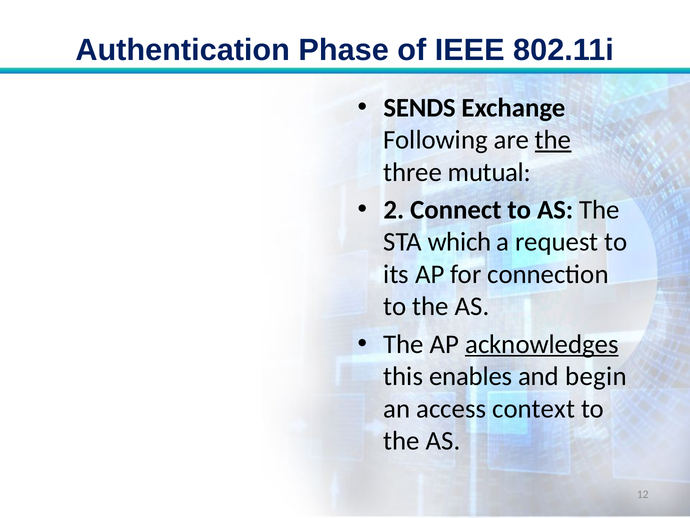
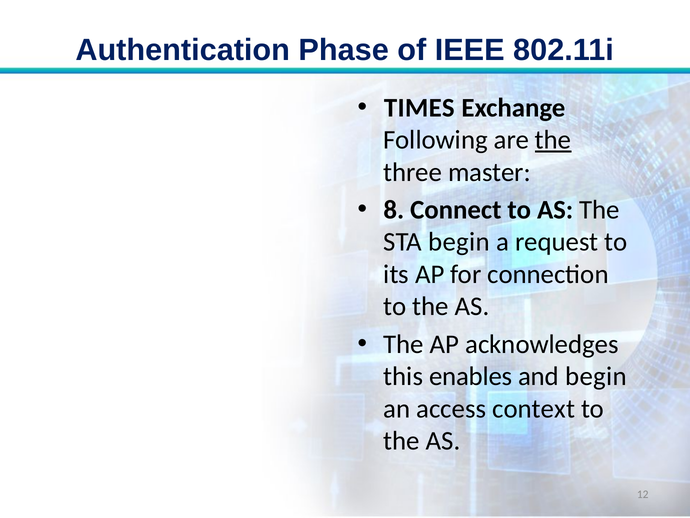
SENDS: SENDS -> TIMES (419, 108)
mutual: mutual -> master (489, 172)
2: 2 -> 8 (394, 210)
STA which: which -> begin (459, 242)
acknowledges underline: present -> none (542, 344)
